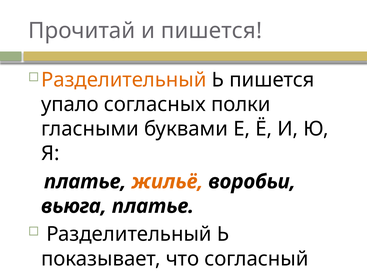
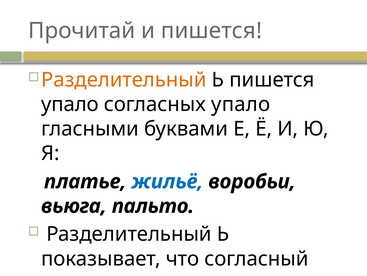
согласных полки: полки -> упало (241, 104)
жильё colour: orange -> blue (167, 181)
вьюга платье: платье -> пальто (153, 206)
